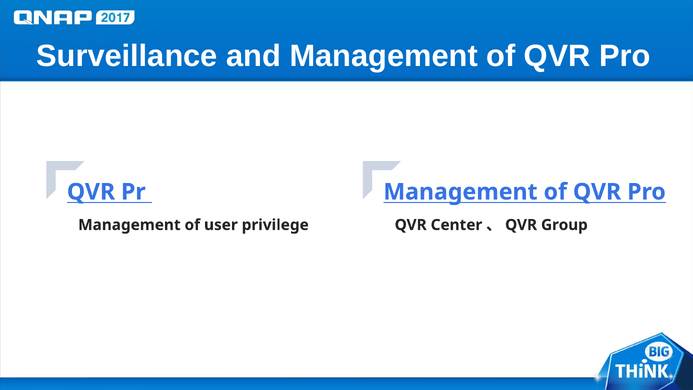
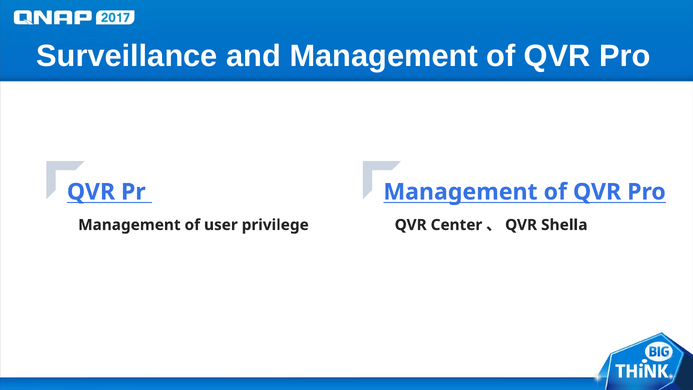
Group: Group -> Shella (564, 225)
